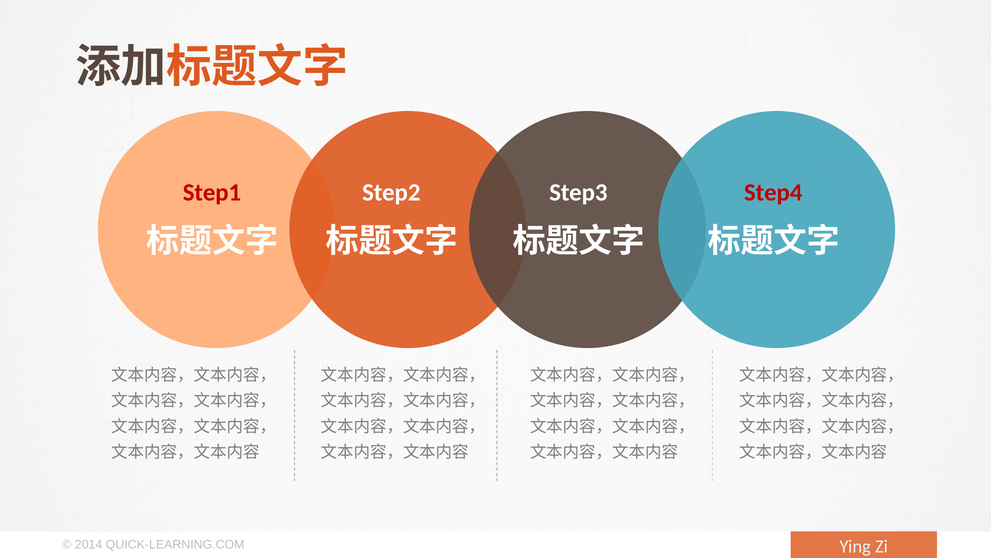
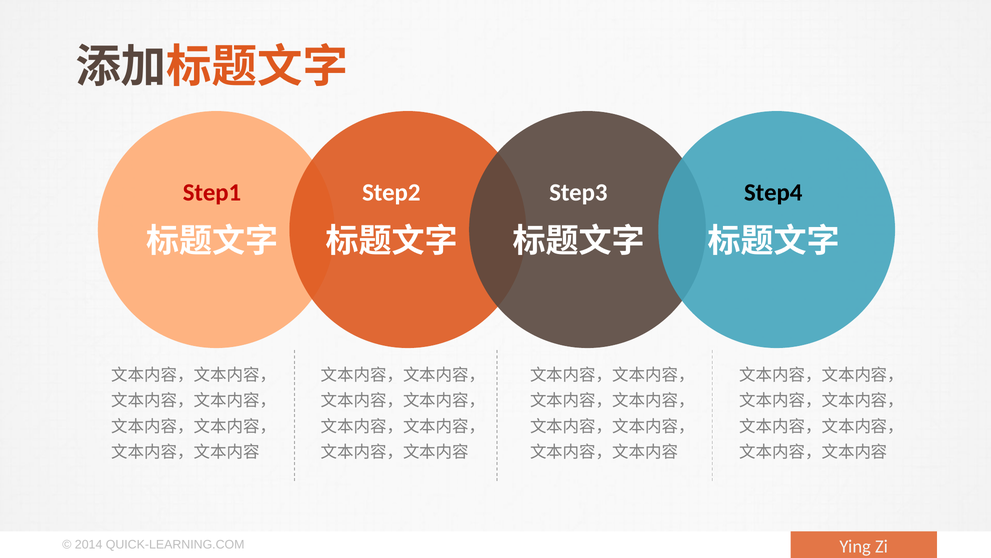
Step4 colour: red -> black (773, 192)
